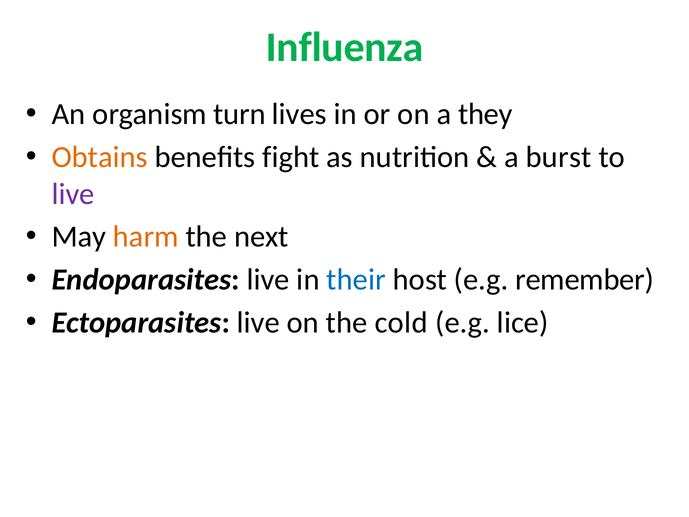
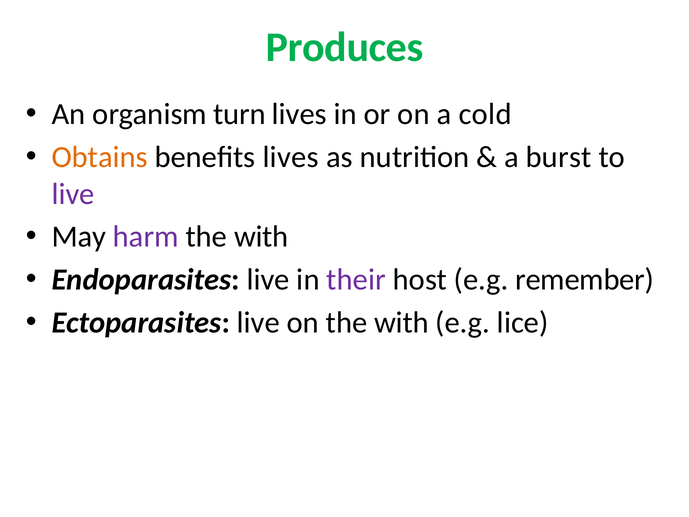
Influenza: Influenza -> Produces (345, 48)
they: they -> cold (485, 114)
benefits fight: fight -> lives (291, 157)
harm colour: orange -> purple (146, 237)
next: next -> with (261, 237)
their colour: blue -> purple (356, 280)
on the cold: cold -> with (402, 323)
